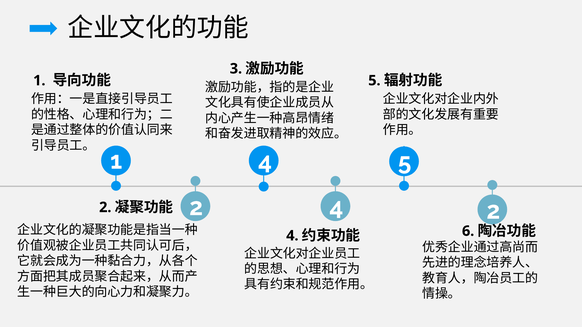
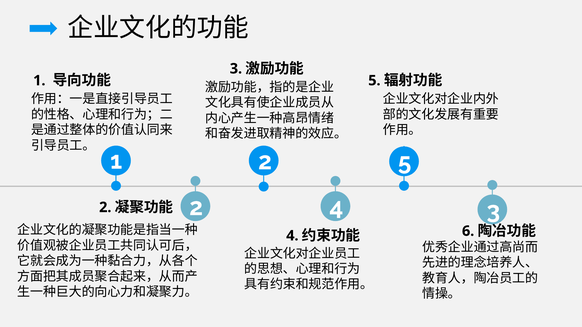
1 4: 4 -> 2 (265, 161)
4 2: 2 -> 3 (493, 211)
